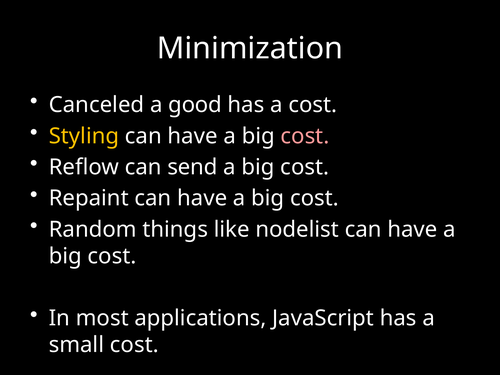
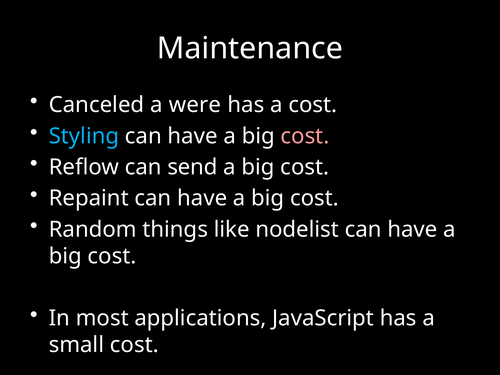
Minimization: Minimization -> Maintenance (250, 48)
good: good -> were (195, 105)
Styling colour: yellow -> light blue (84, 136)
